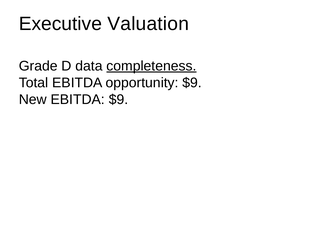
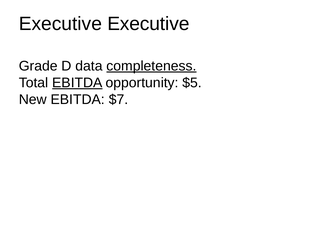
Executive Valuation: Valuation -> Executive (148, 24)
EBITDA underline: none -> present (77, 83)
opportunity $9: $9 -> $5 (192, 83)
EBITDA $9: $9 -> $7 (118, 99)
